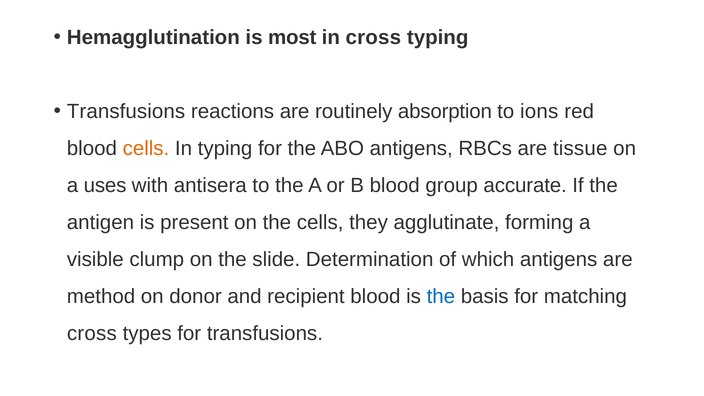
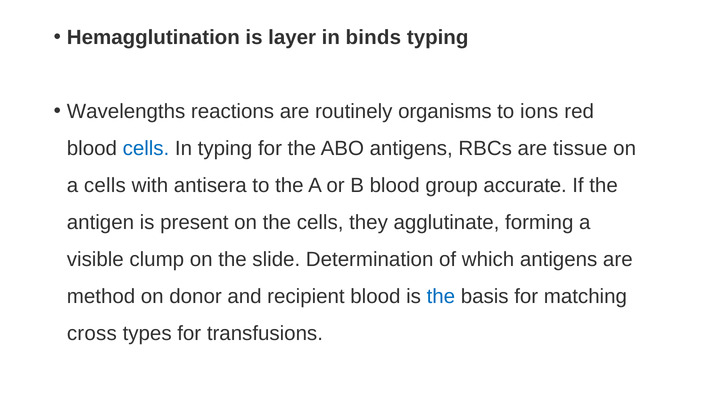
most: most -> layer (292, 37)
in cross: cross -> binds (373, 37)
Transfusions: Transfusions -> Wavelengths (126, 112)
absorption: absorption -> organisms (445, 112)
cells colour: orange -> blue (146, 149)
a uses: uses -> cells (105, 186)
